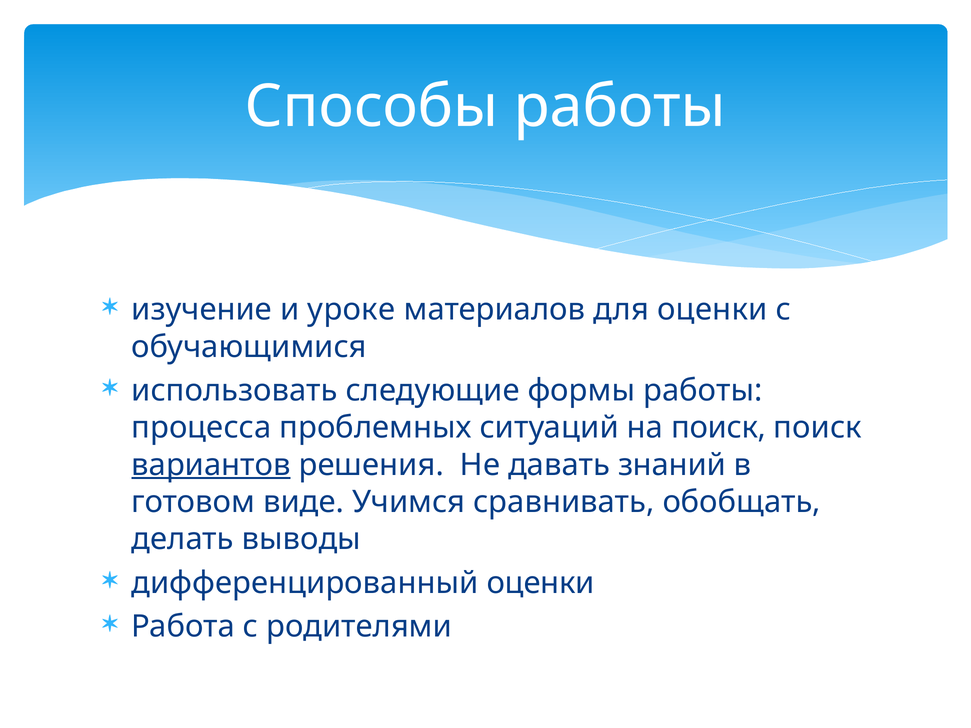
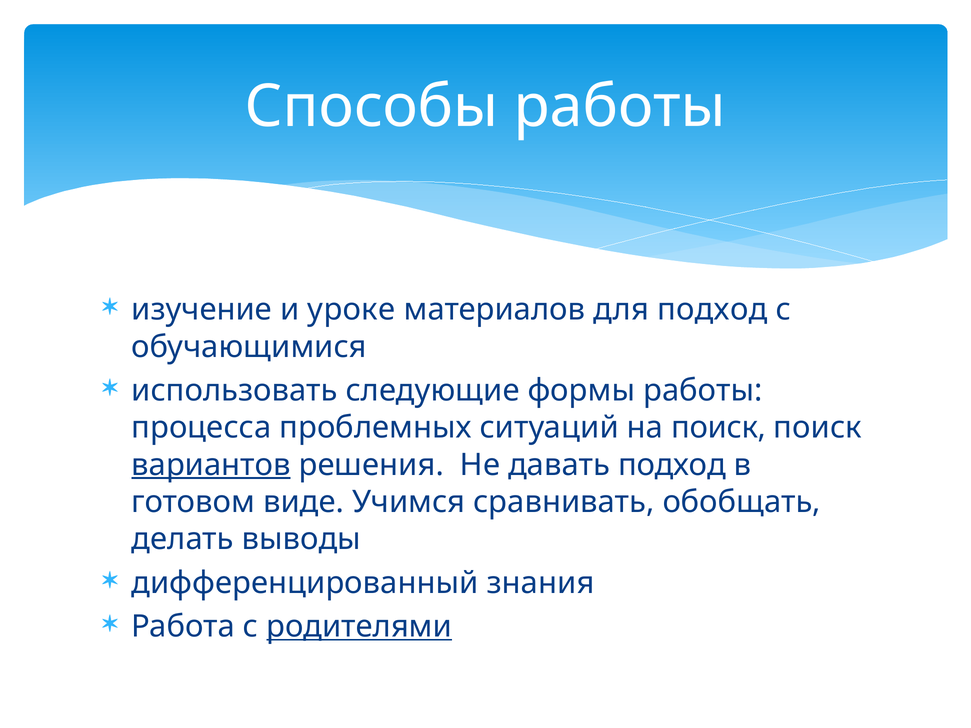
для оценки: оценки -> подход (712, 310)
давать знаний: знаний -> подход (672, 465)
дифференцированный оценки: оценки -> знания (540, 583)
родителями underline: none -> present (359, 627)
